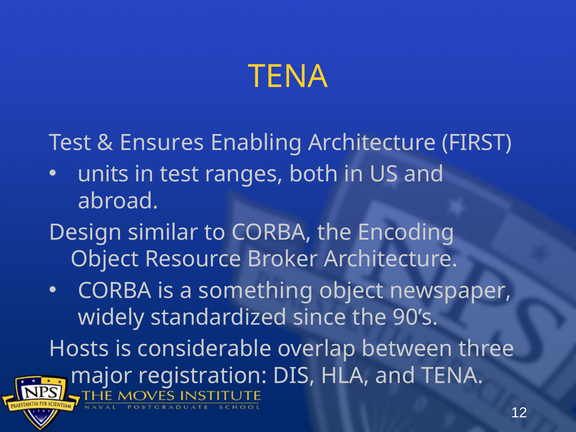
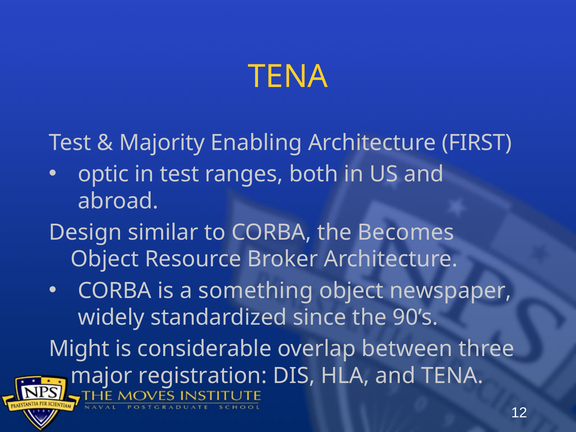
Ensures: Ensures -> Majority (162, 143)
units: units -> optic (103, 174)
Encoding: Encoding -> Becomes (406, 232)
Hosts: Hosts -> Might (79, 349)
